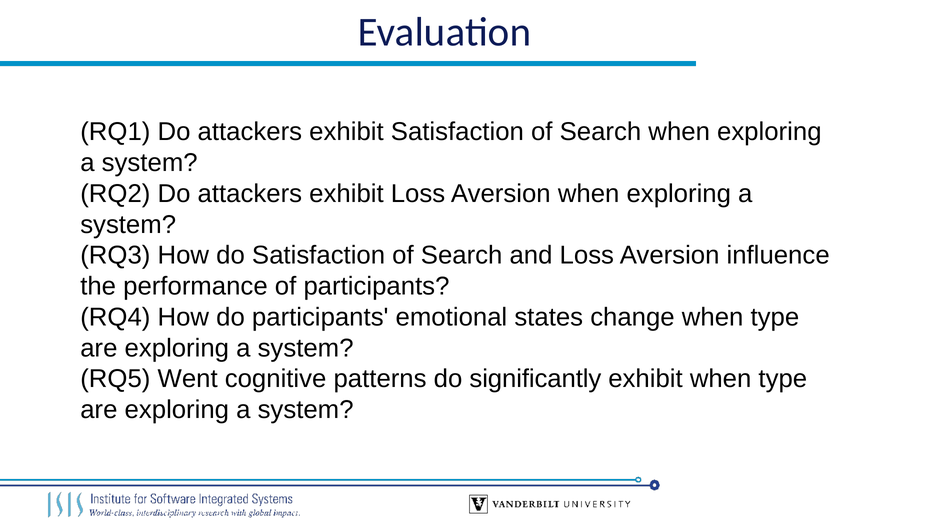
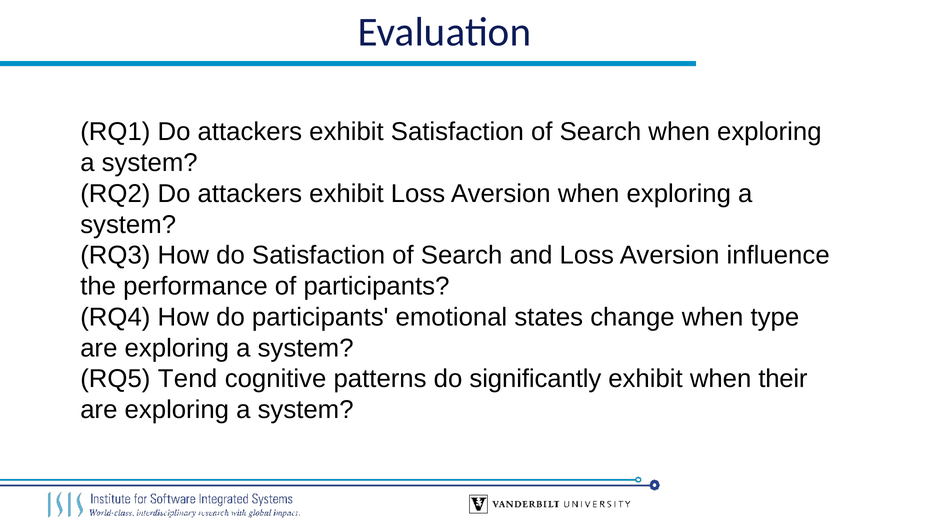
Went: Went -> Tend (188, 379)
exhibit when type: type -> their (783, 379)
